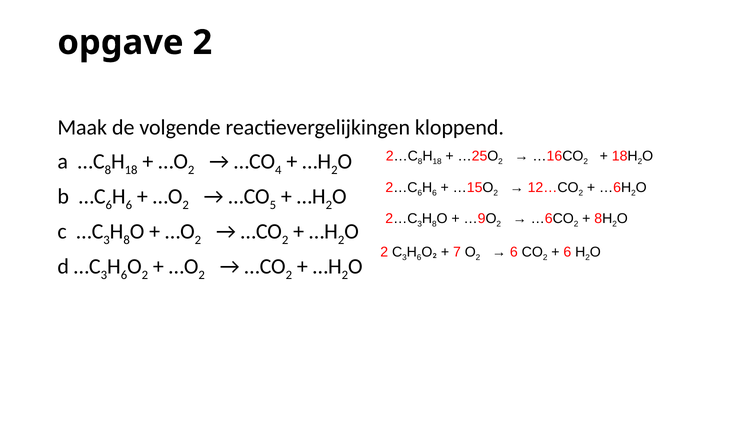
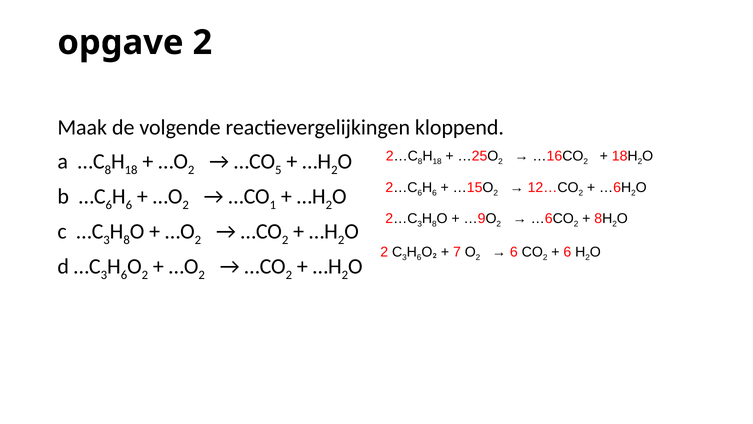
4: 4 -> 5 (278, 170)
5: 5 -> 1 (273, 205)
